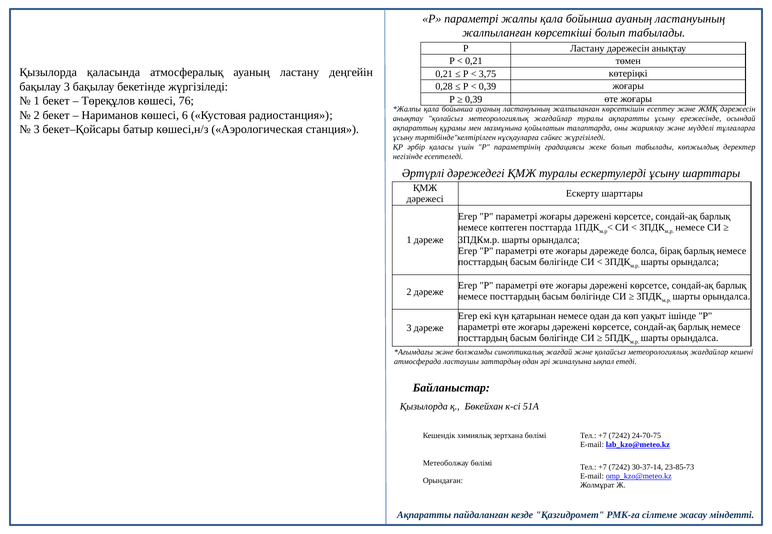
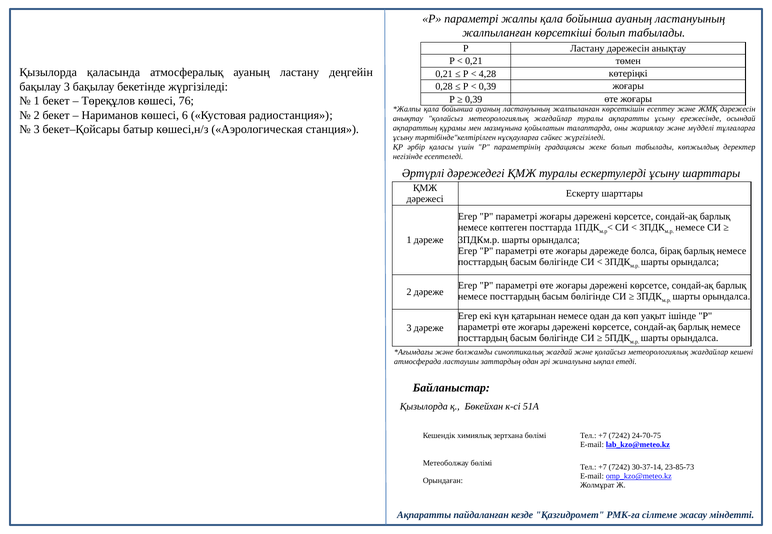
3,75: 3,75 -> 4,28 (488, 74)
